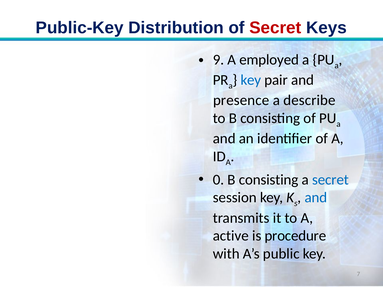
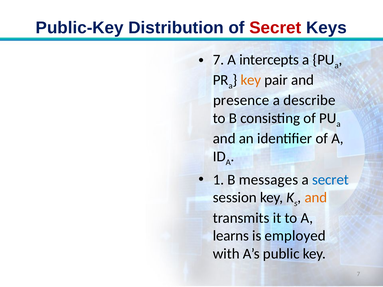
9: 9 -> 7 (218, 60)
employed: employed -> intercepts (269, 60)
key colour: blue -> orange (251, 80)
0: 0 -> 1 (218, 180)
consisting: consisting -> messages (269, 180)
and colour: blue -> orange (316, 198)
active: active -> learns (231, 236)
procedure: procedure -> employed (295, 236)
